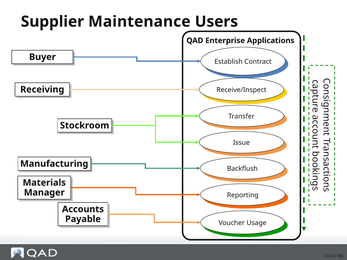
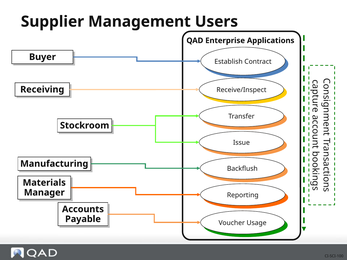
Maintenance: Maintenance -> Management (139, 22)
